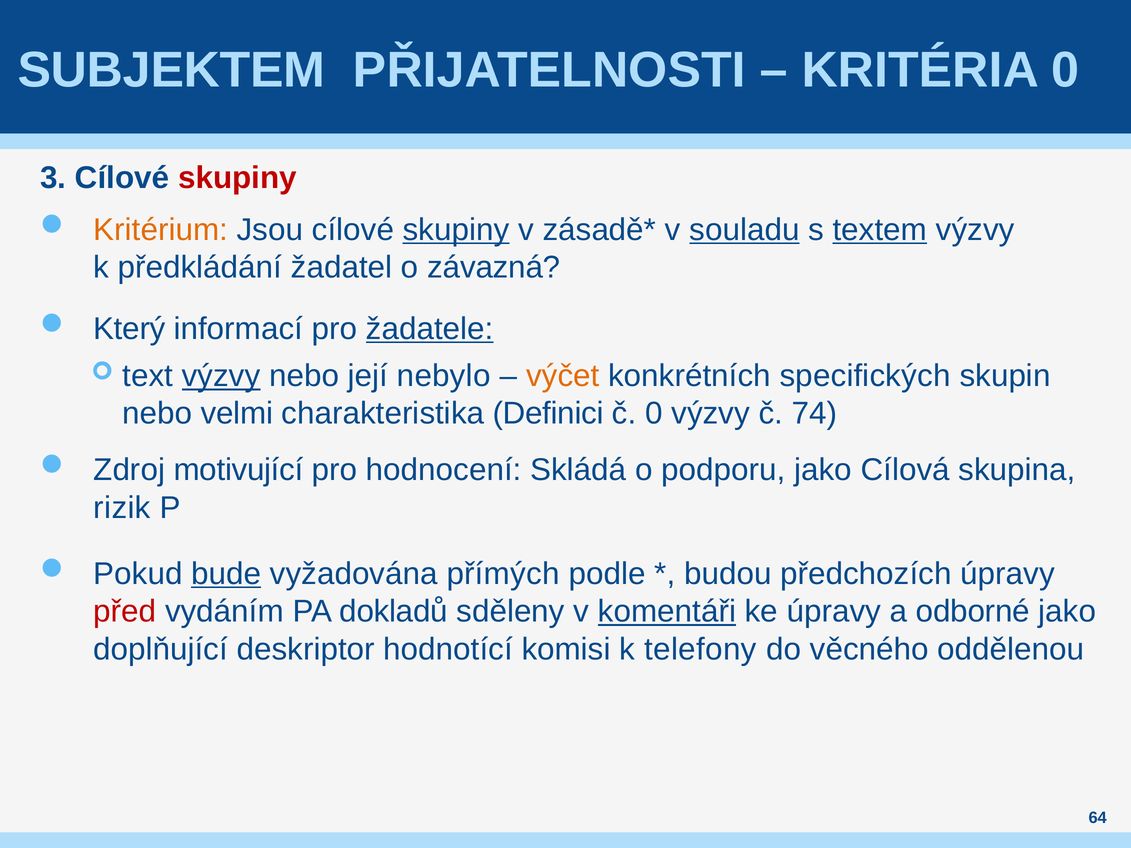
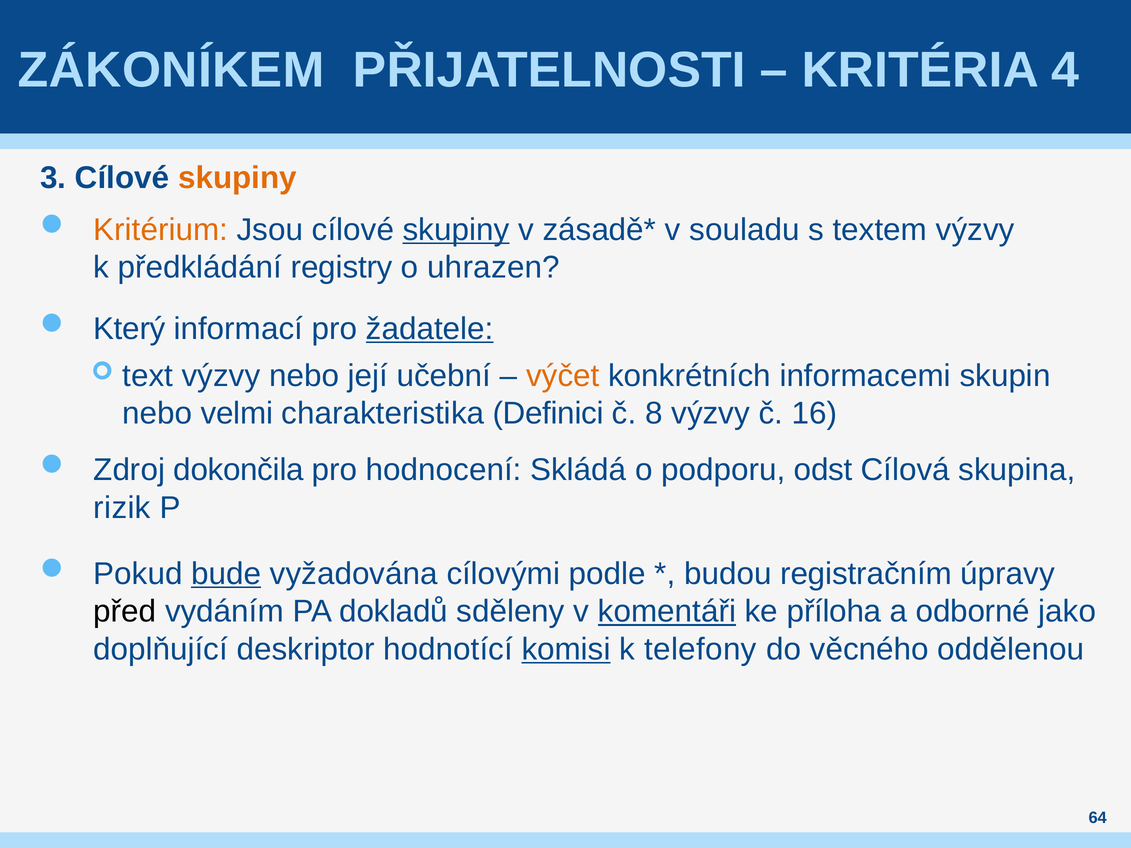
SUBJEKTEM: SUBJEKTEM -> ZÁKONÍKEM (171, 70)
KRITÉRIA 0: 0 -> 4 (1065, 70)
skupiny colour: red -> orange (237, 178)
souladu underline: present -> none (745, 230)
textem underline: present -> none (880, 230)
žadatel: žadatel -> registry (342, 268)
závazná: závazná -> uhrazen (494, 268)
výzvy underline: present -> none (221, 376)
nebylo: nebylo -> učební (444, 376)
specifických: specifických -> informacemi (865, 376)
č 0: 0 -> 8 (654, 414)
74: 74 -> 16 (814, 414)
motivující: motivující -> dokončila (239, 470)
podporu jako: jako -> odst (823, 470)
přímých: přímých -> cílovými (503, 574)
předchozích: předchozích -> registračním (866, 574)
před colour: red -> black (125, 612)
ke úpravy: úpravy -> příloha (834, 612)
komisi underline: none -> present (566, 649)
